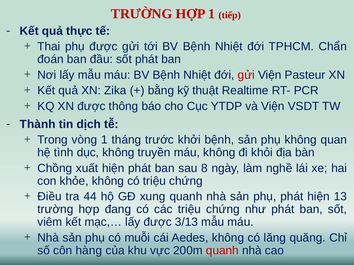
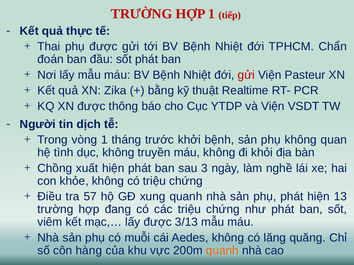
Thành: Thành -> Người (38, 125)
8: 8 -> 3 (204, 169)
44: 44 -> 57 (90, 197)
quanh colour: red -> orange (222, 251)
